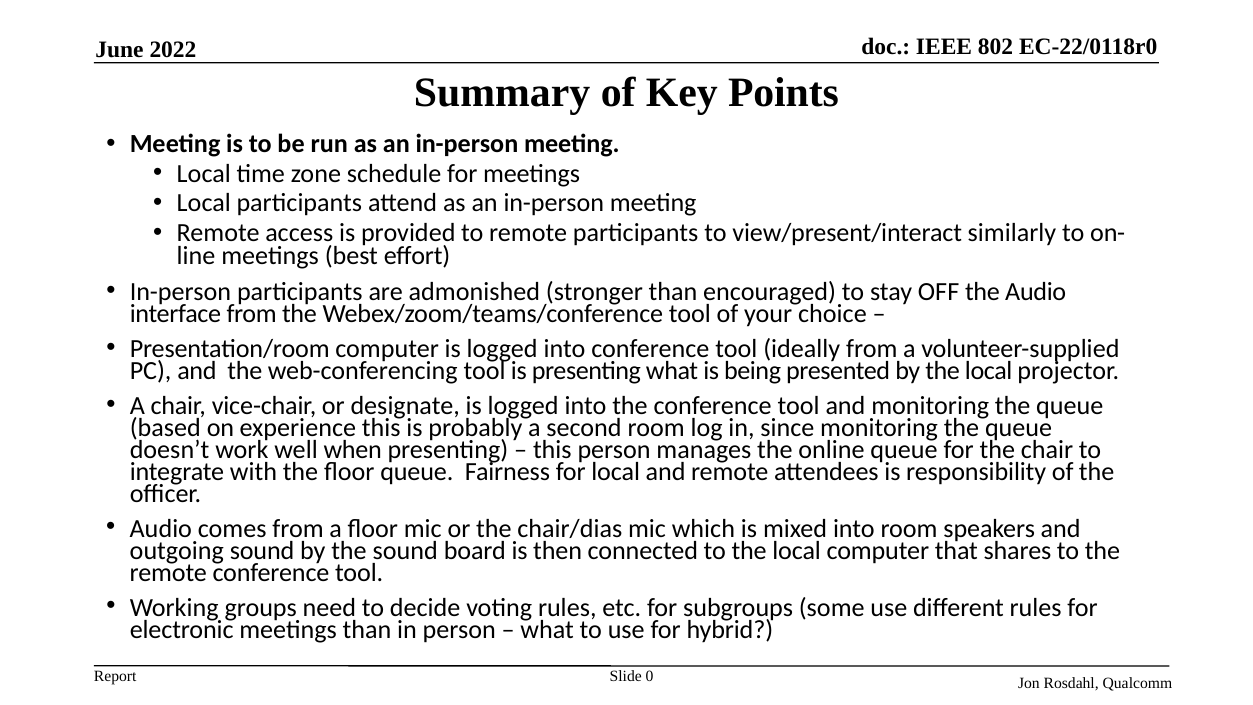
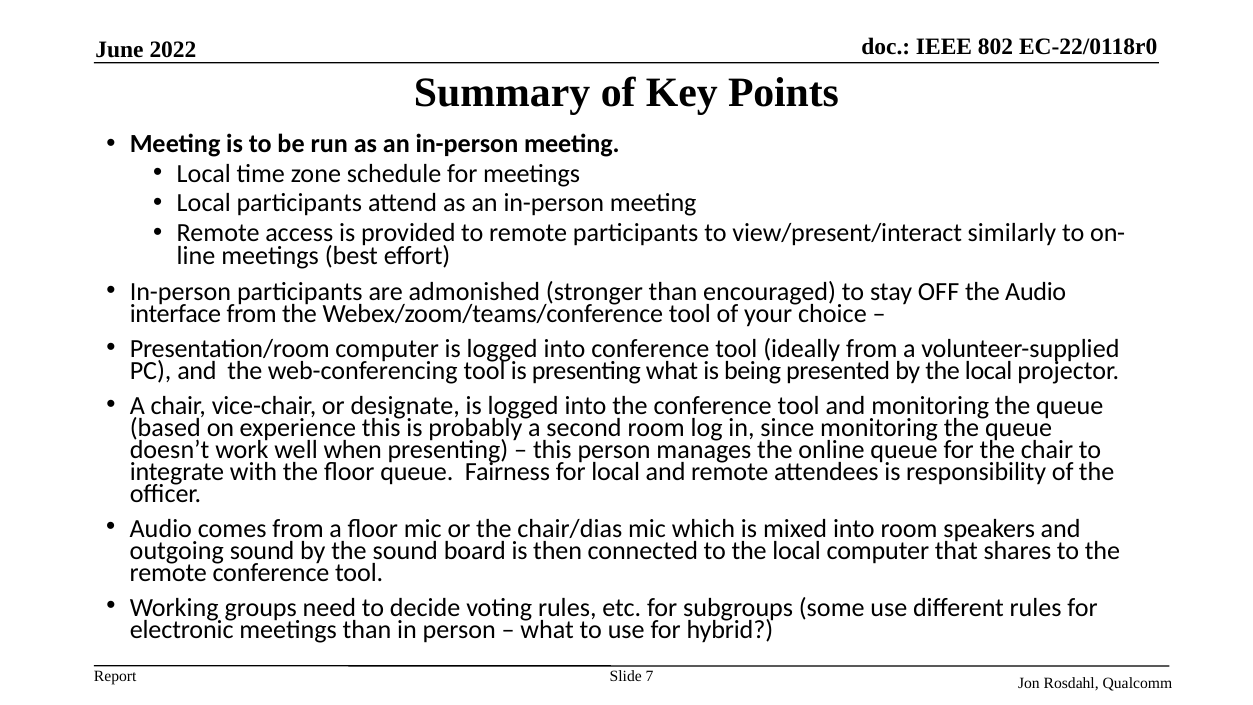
0: 0 -> 7 (650, 676)
